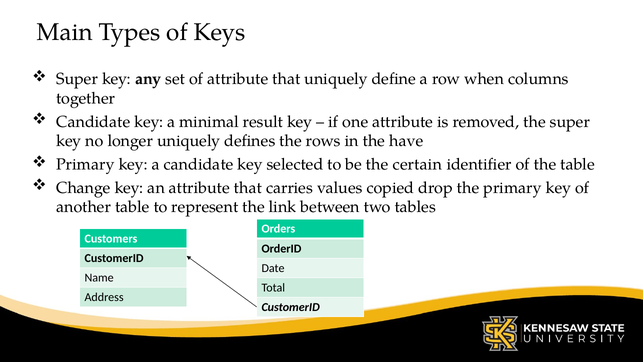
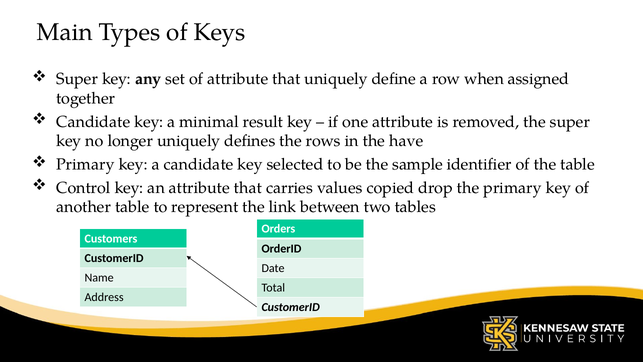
columns: columns -> assigned (538, 79)
certain: certain -> sample (418, 164)
Change: Change -> Control (83, 188)
